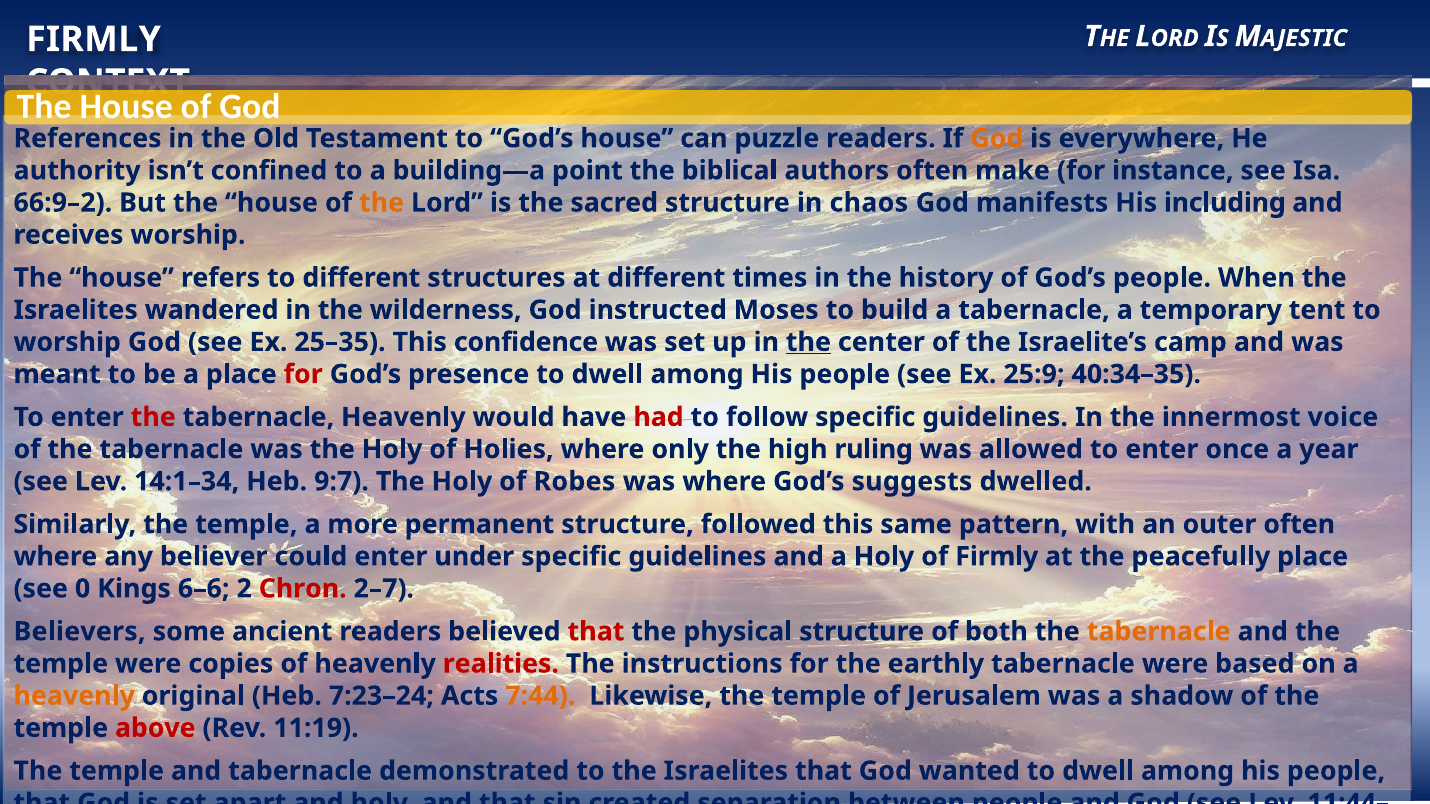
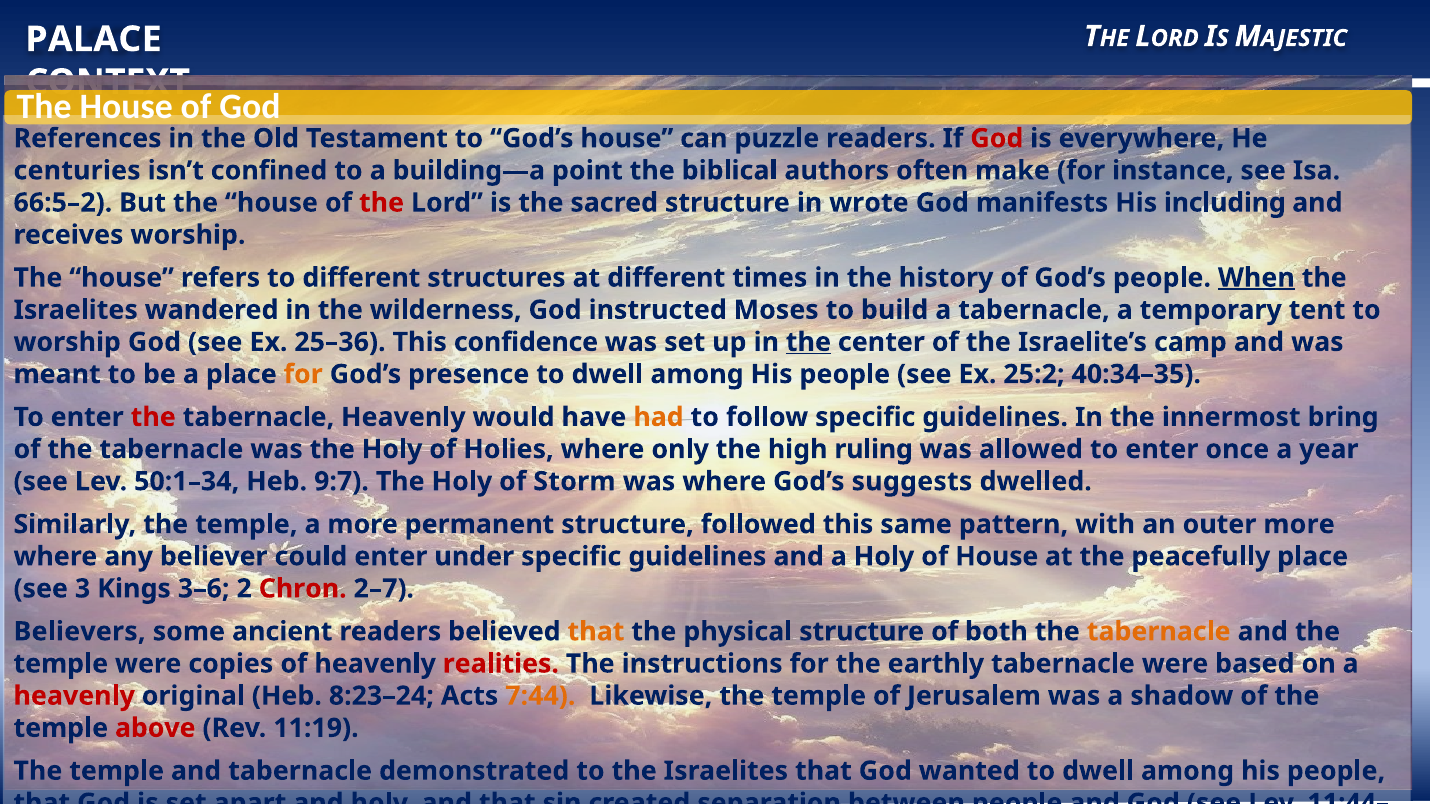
FIRMLY: FIRMLY -> PALACE (94, 39)
God colour: orange -> red (997, 138)
authority: authority -> centuries (77, 171)
66:9–2: 66:9–2 -> 66:5–2 (63, 203)
the colour: orange -> red (382, 203)
chaos: chaos -> wrote (869, 203)
When underline: none -> present (1256, 278)
25–35: 25–35 -> 25–36 (340, 342)
for colour: red -> orange (303, 374)
25:9: 25:9 -> 25:2 (1034, 374)
had colour: red -> orange (658, 417)
voice: voice -> bring (1343, 417)
14:1–34: 14:1–34 -> 50:1–34 (187, 482)
Robes: Robes -> Storm (574, 482)
outer often: often -> more (1299, 525)
of Firmly: Firmly -> House (997, 557)
0: 0 -> 3 (83, 589)
6–6: 6–6 -> 3–6 (204, 589)
that colour: red -> orange (596, 632)
heavenly colour: orange -> red (74, 696)
7:23–24: 7:23–24 -> 8:23–24 (381, 696)
